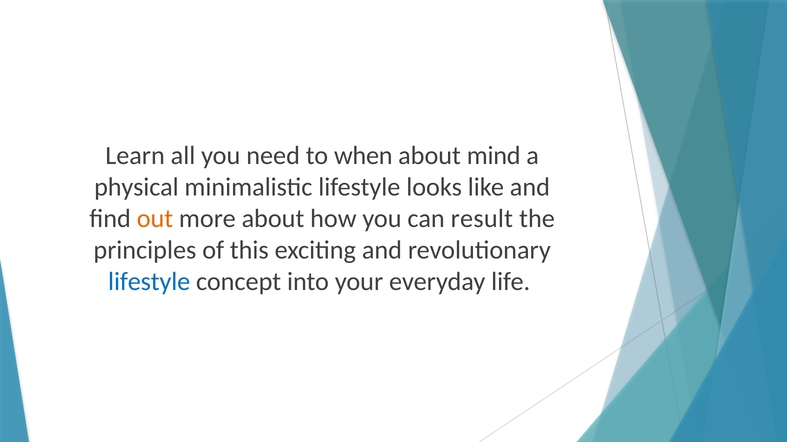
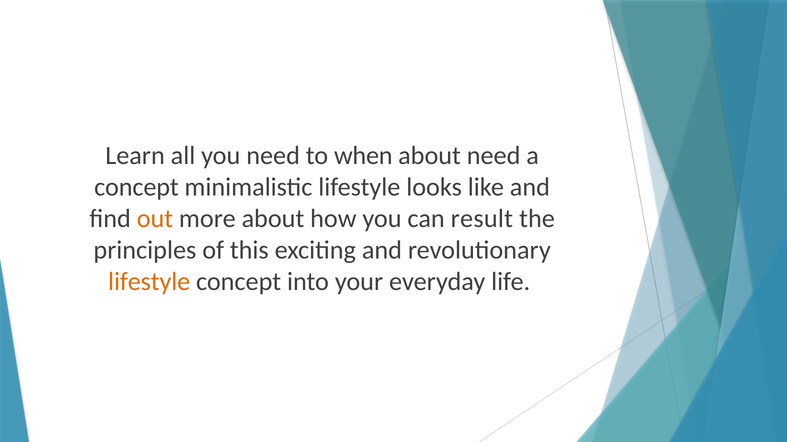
about mind: mind -> need (494, 156)
physical: physical -> concept (136, 188)
lifestyle colour: blue -> orange (149, 282)
